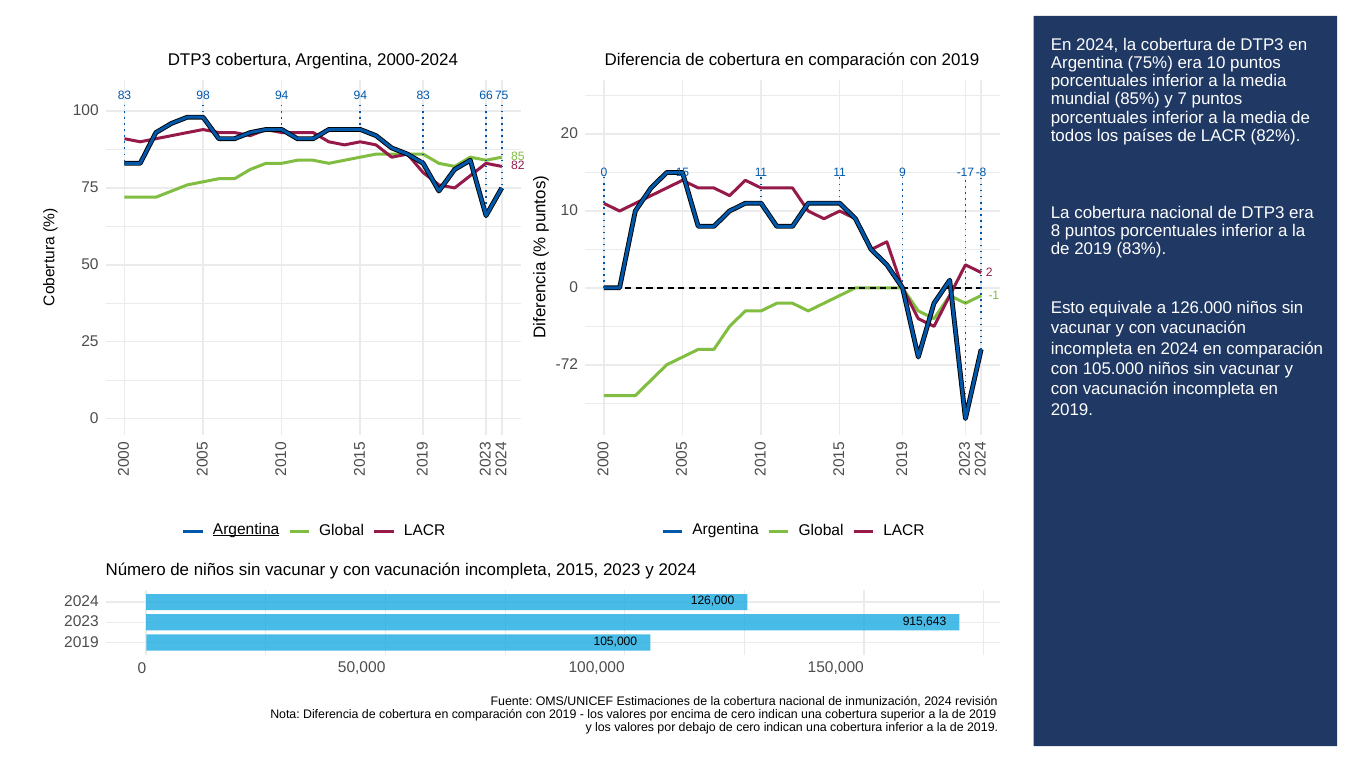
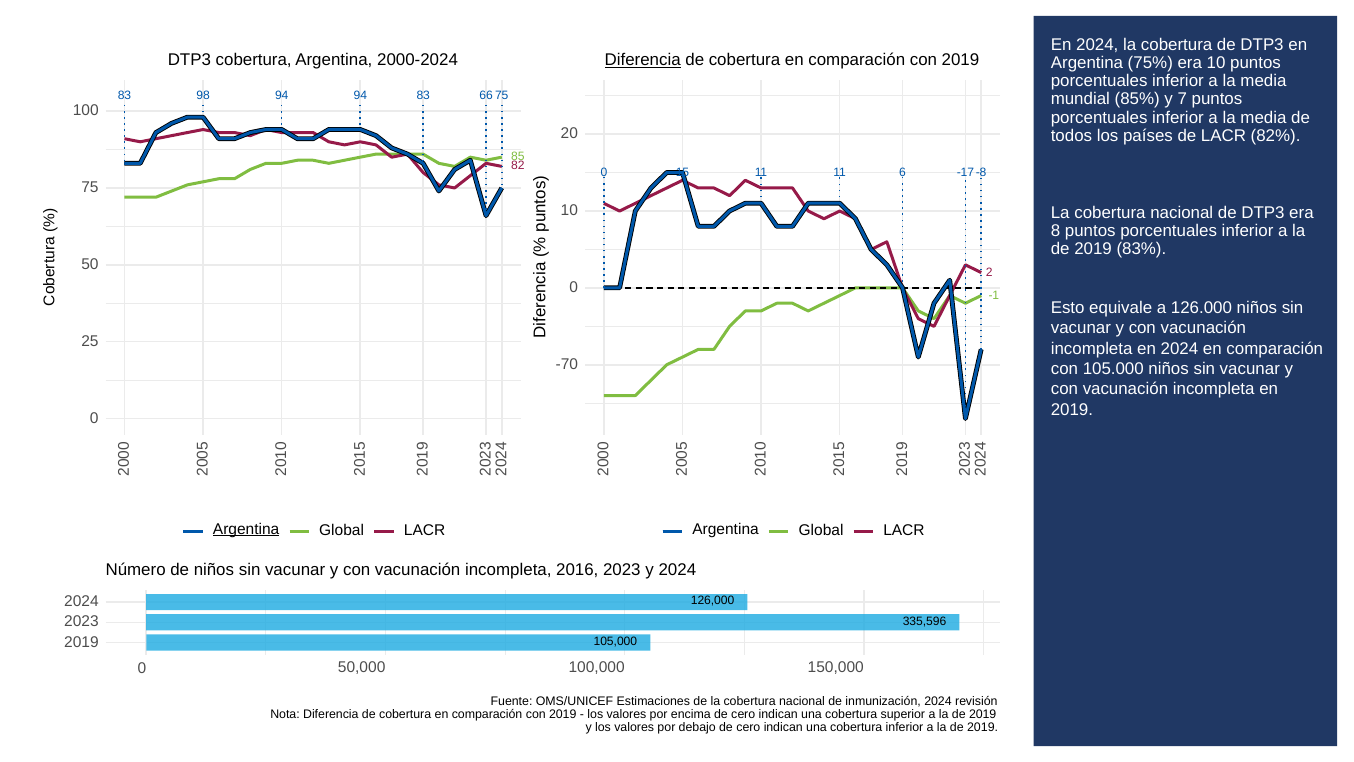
Diferencia underline: none -> present (643, 60)
11 9: 9 -> 6 (903, 172)
-72: -72 -> -70 (567, 364)
2015: 2015 -> 2016 (577, 570)
915,643: 915,643 -> 335,596 (925, 621)
